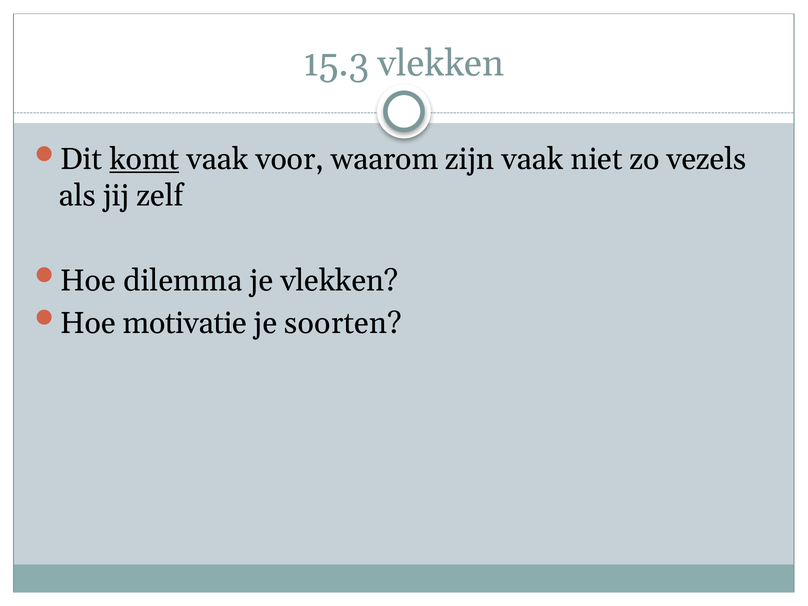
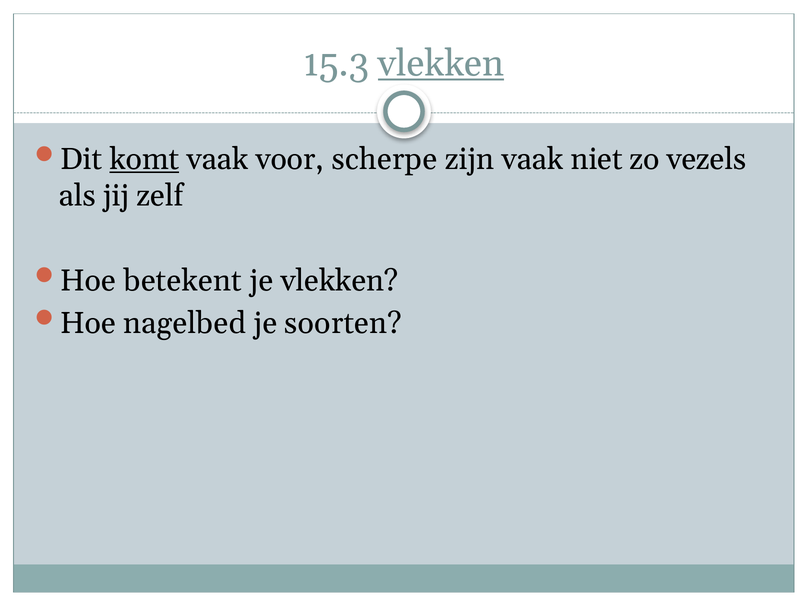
vlekken underline: none -> present (441, 64)
waarom: waarom -> scherpe (384, 159)
dilemma: dilemma -> betekent (183, 281)
motivatie: motivatie -> nagelbed (185, 323)
